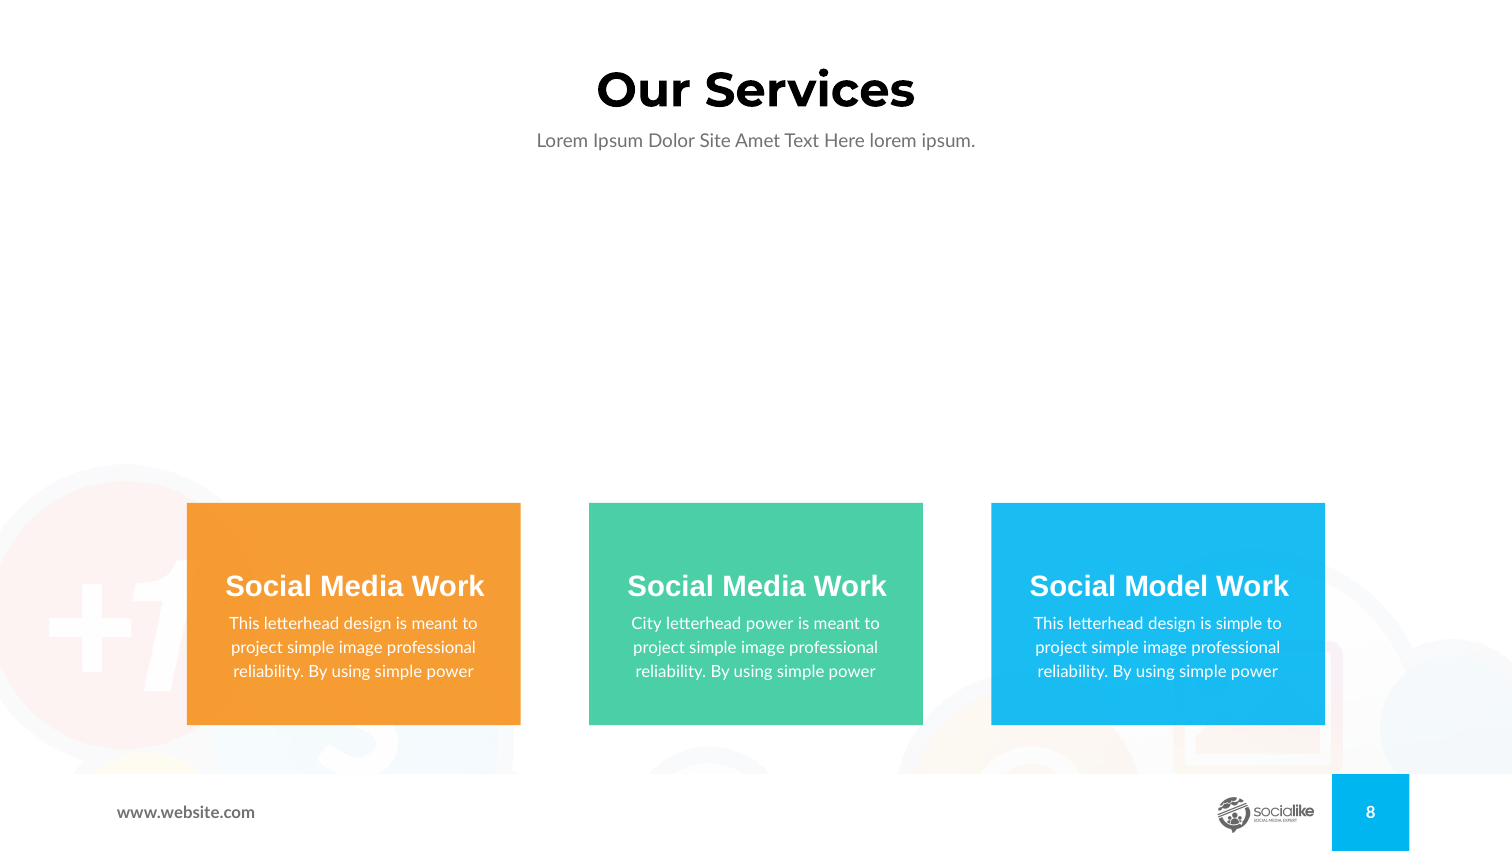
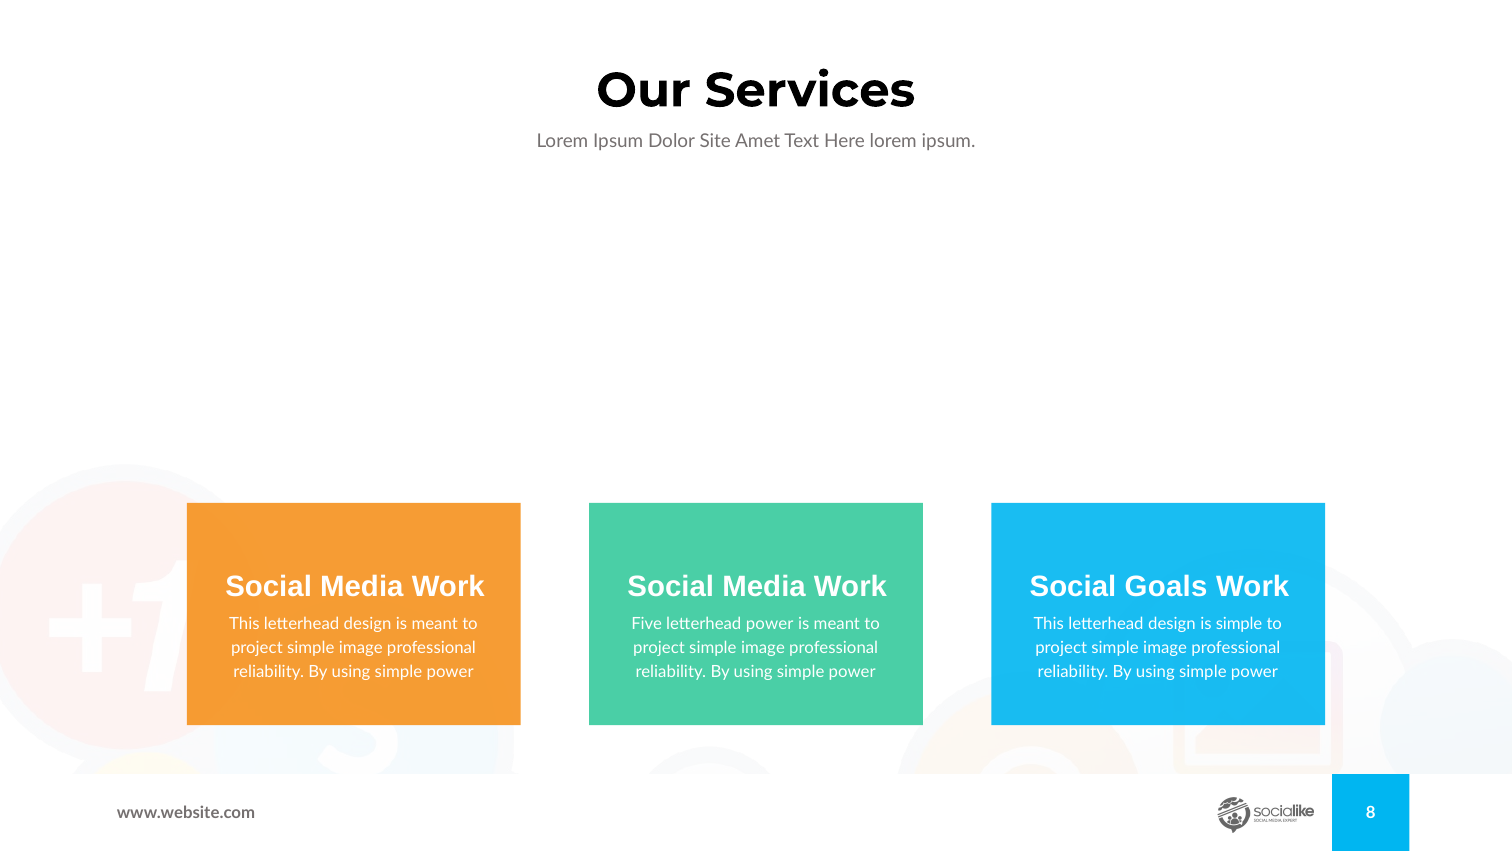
Model: Model -> Goals (1166, 586)
City: City -> Five (647, 623)
